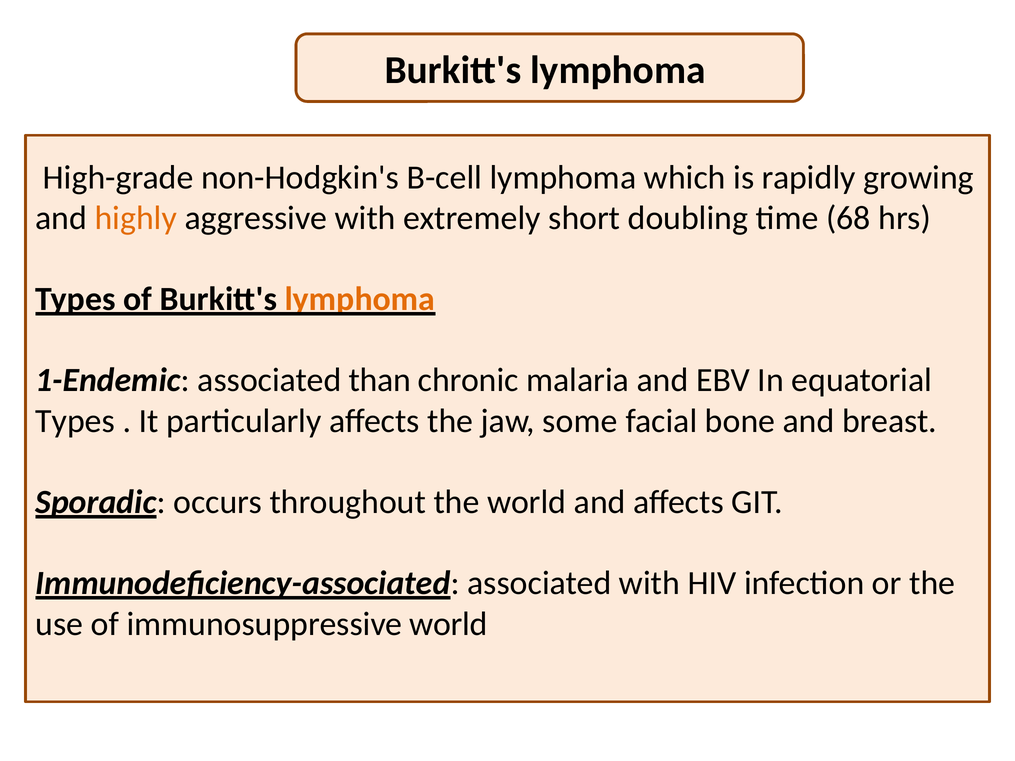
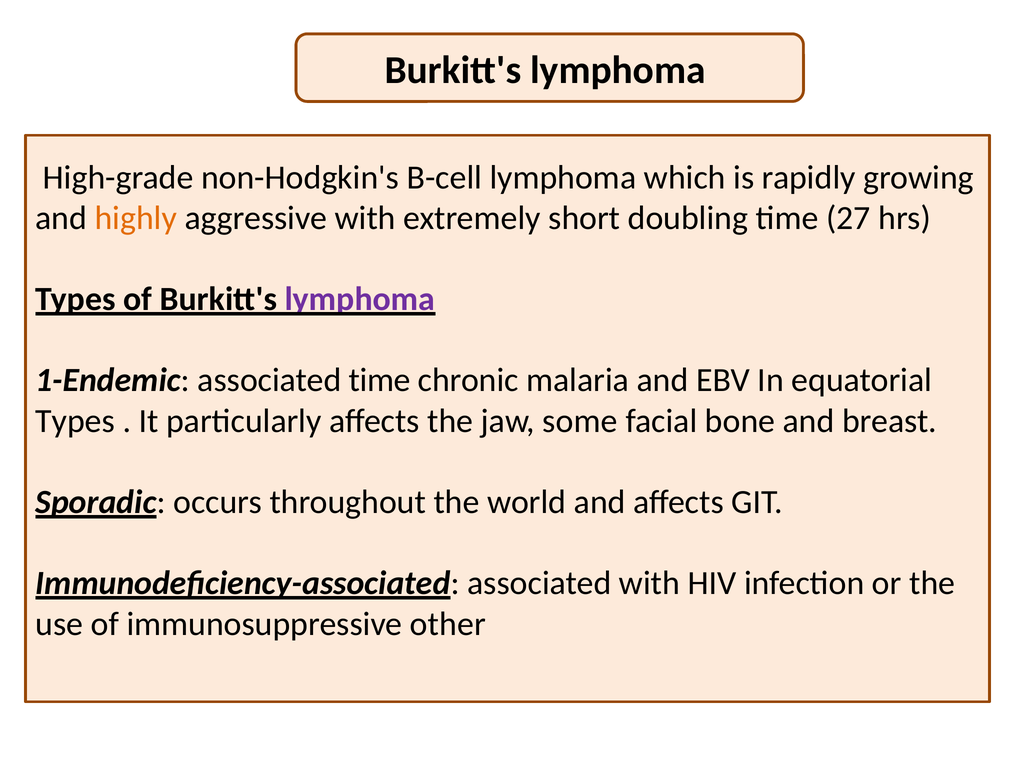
68: 68 -> 27 (848, 218)
lymphoma colour: orange -> purple (360, 299)
associated than: than -> time (380, 380)
immunosuppressive world: world -> other (448, 624)
